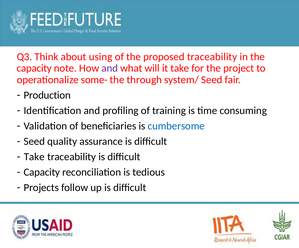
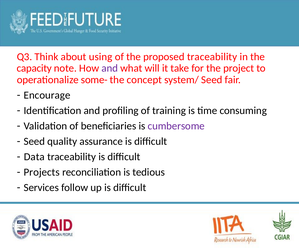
through: through -> concept (144, 80)
Production: Production -> Encourage (47, 95)
cumbersome colour: blue -> purple (176, 126)
Take: Take -> Data (34, 157)
Capacity: Capacity -> Projects (42, 173)
Projects: Projects -> Services (41, 188)
